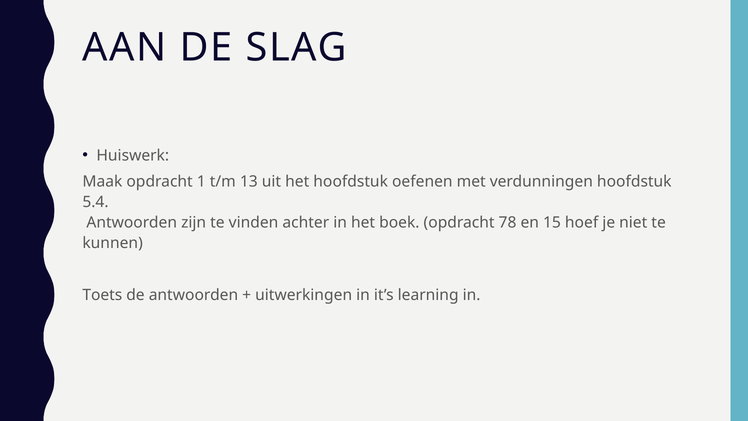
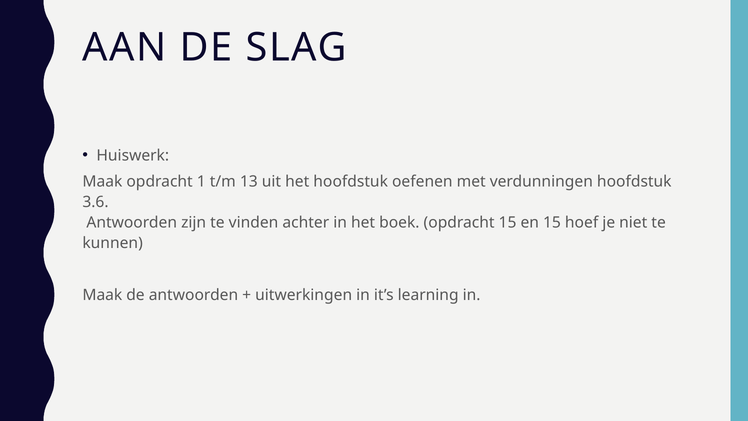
5.4: 5.4 -> 3.6 (95, 202)
opdracht 78: 78 -> 15 (508, 222)
Toets: Toets -> Maak (102, 295)
